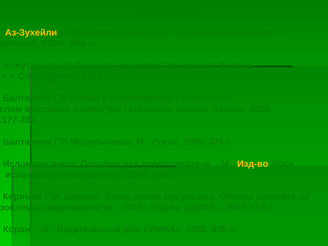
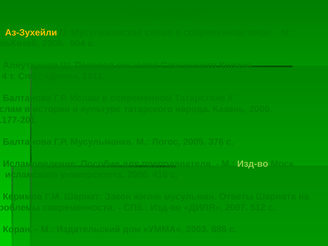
Изд-во colour: yellow -> light green (253, 164)
